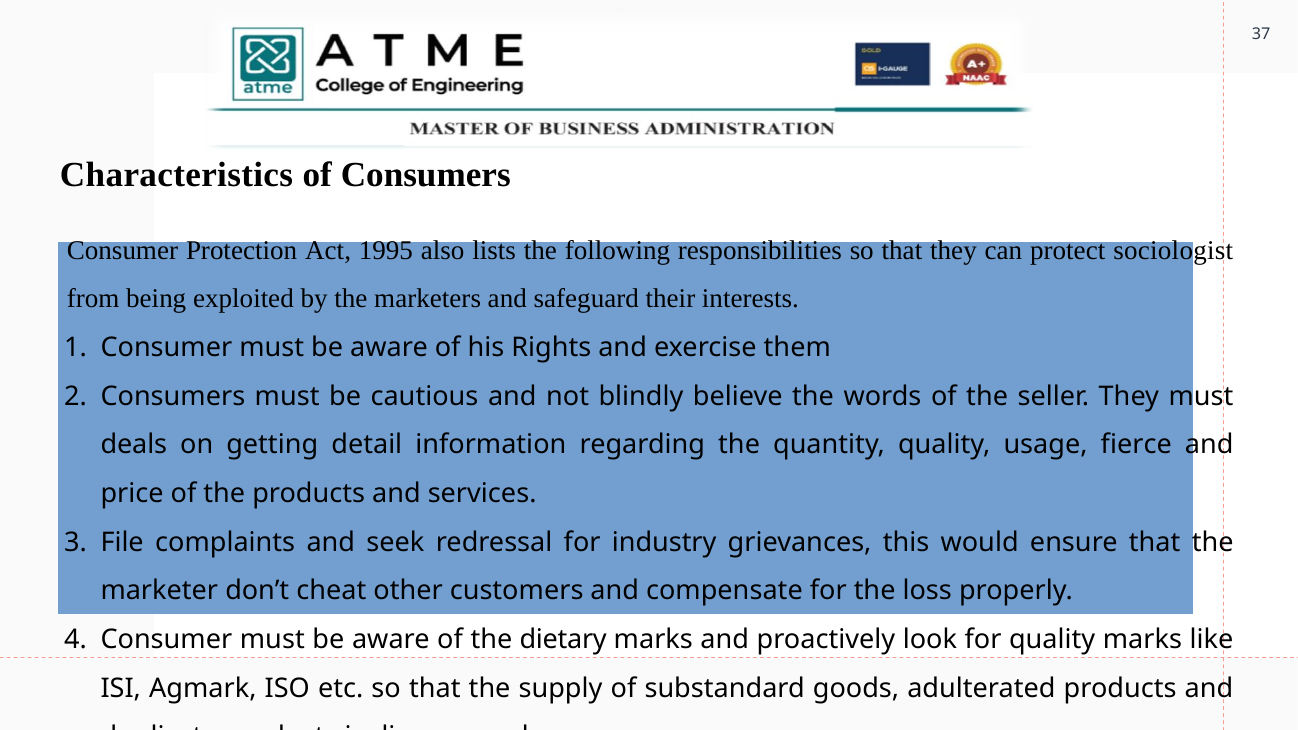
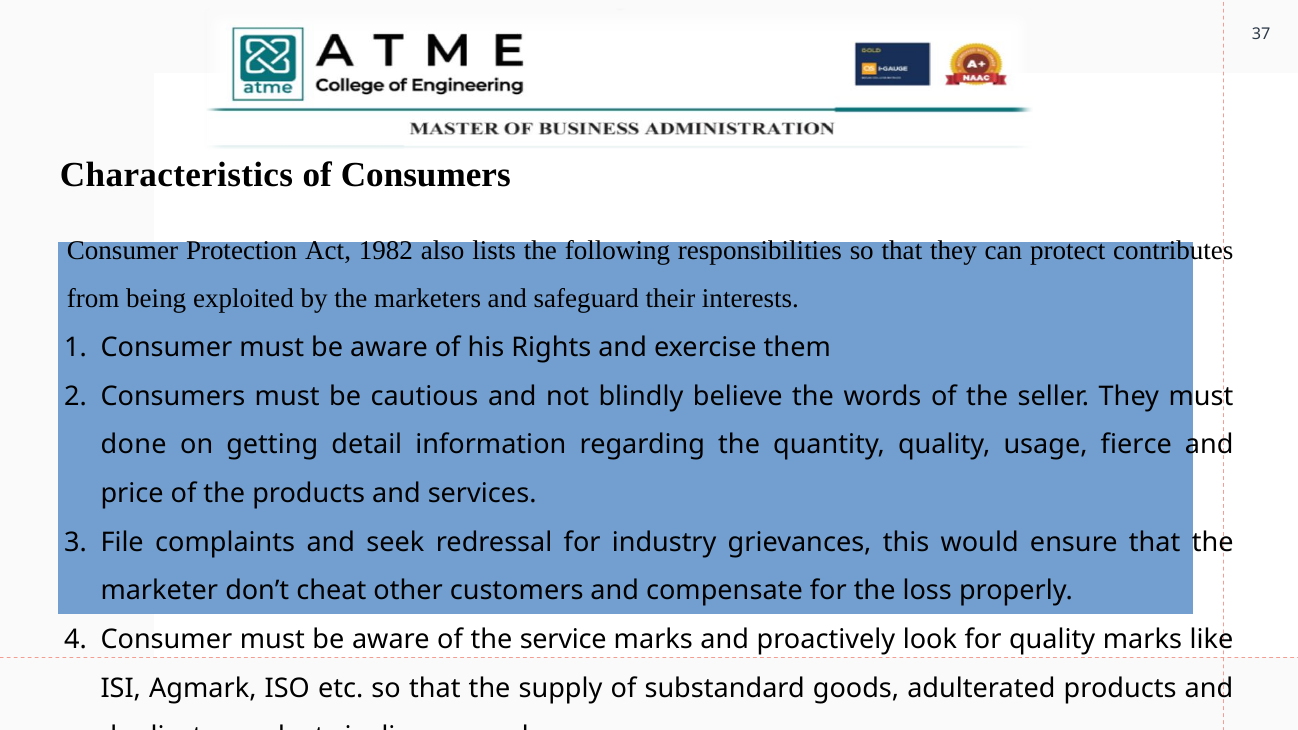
1995: 1995 -> 1982 (386, 250)
sociologist: sociologist -> contributes (1173, 250)
deals: deals -> done (134, 445)
dietary: dietary -> service (563, 640)
